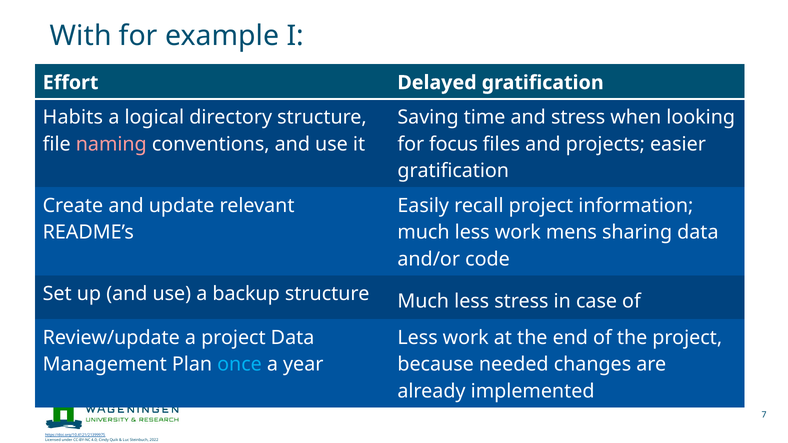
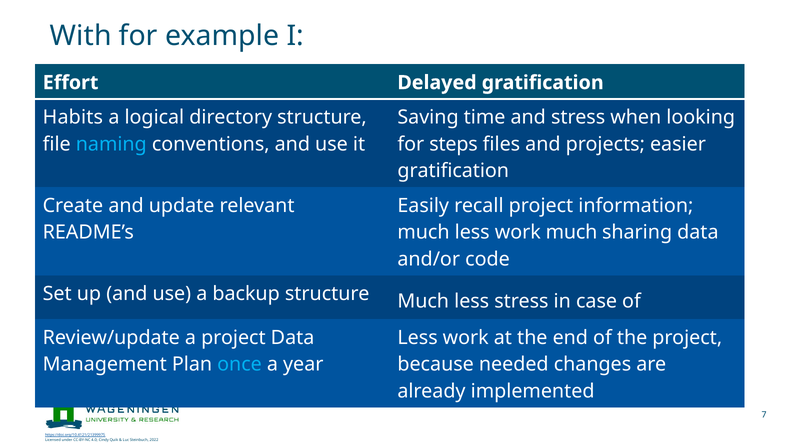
naming colour: pink -> light blue (111, 144)
focus: focus -> steps (454, 144)
work mens: mens -> much (572, 233)
